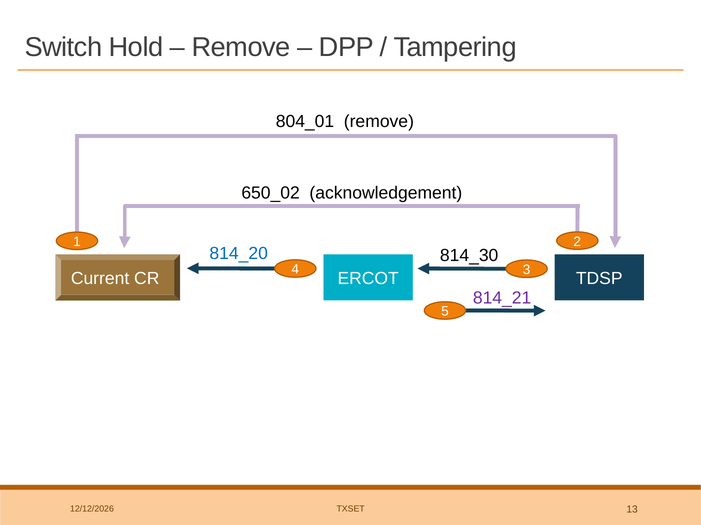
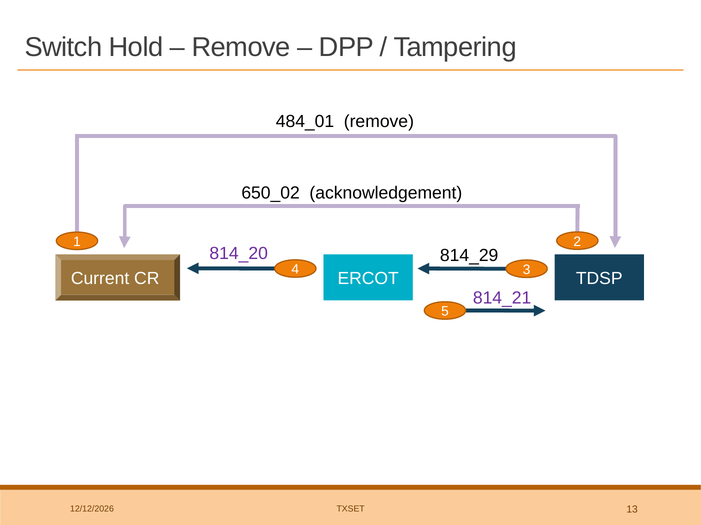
804_01: 804_01 -> 484_01 (305, 122)
814_20 colour: blue -> purple (239, 254)
814_30: 814_30 -> 814_29 (469, 256)
